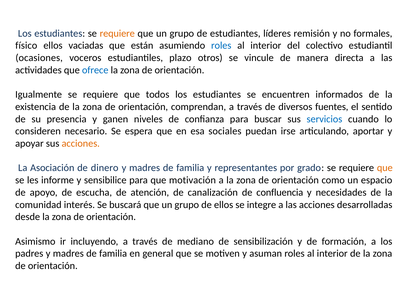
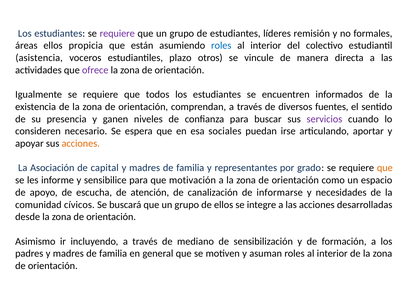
requiere colour: orange -> purple (117, 33)
físico: físico -> áreas (26, 46)
vaciadas: vaciadas -> propicia (86, 46)
ocasiones: ocasiones -> asistencia (39, 58)
ofrece colour: blue -> purple (95, 70)
servicios colour: blue -> purple (324, 119)
dinero: dinero -> capital (105, 168)
confluencia: confluencia -> informarse (280, 192)
interés: interés -> cívicos (79, 205)
